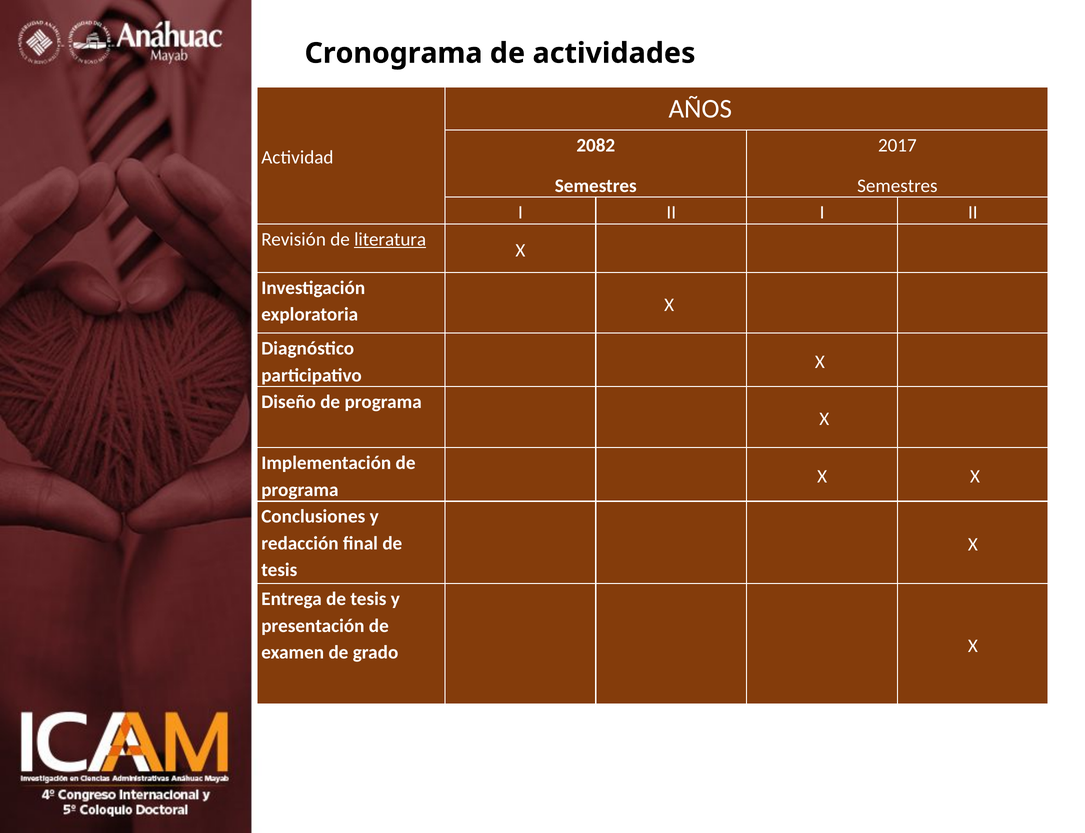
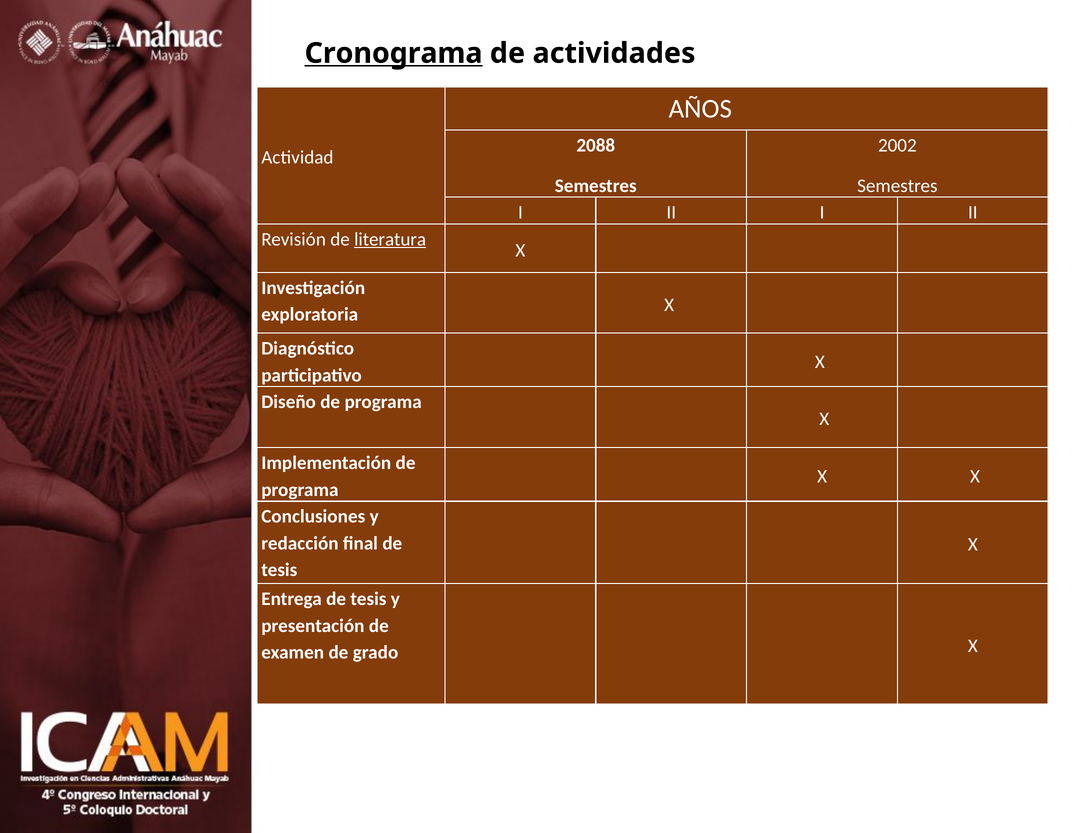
Cronograma underline: none -> present (394, 53)
2082: 2082 -> 2088 (596, 145)
2017: 2017 -> 2002 (897, 145)
